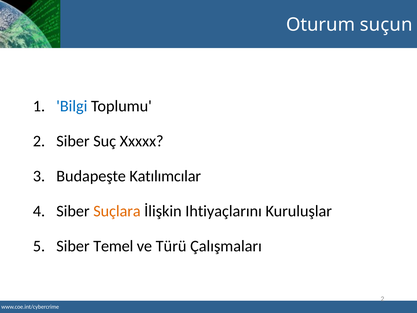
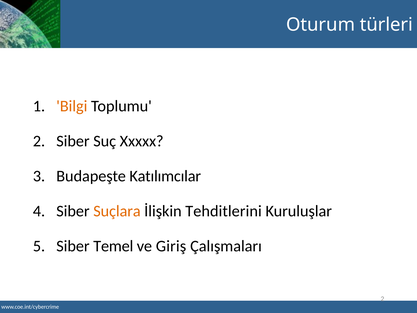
suçun: suçun -> türleri (386, 25)
Bilgi colour: blue -> orange (72, 106)
Ihtiyaçlarını: Ihtiyaçlarını -> Tehditlerini (224, 211)
Türü: Türü -> Giriş (171, 246)
